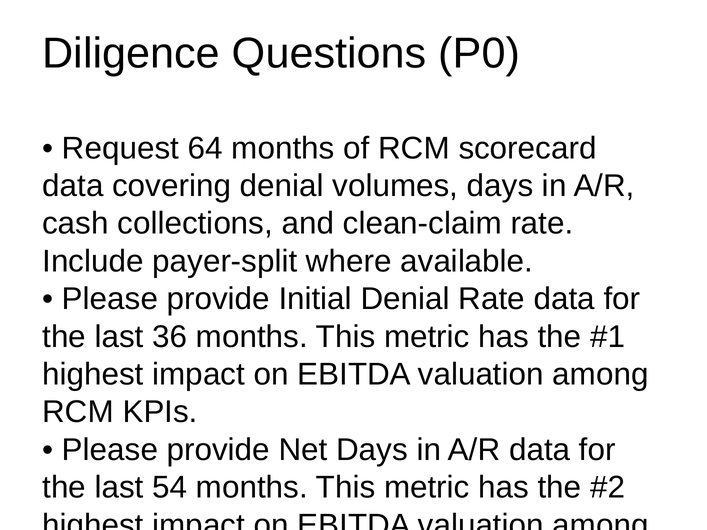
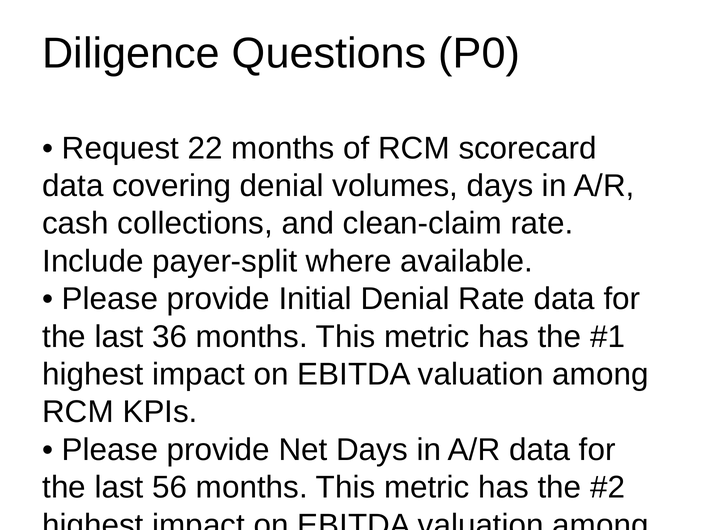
64: 64 -> 22 (205, 148)
54: 54 -> 56 (170, 488)
